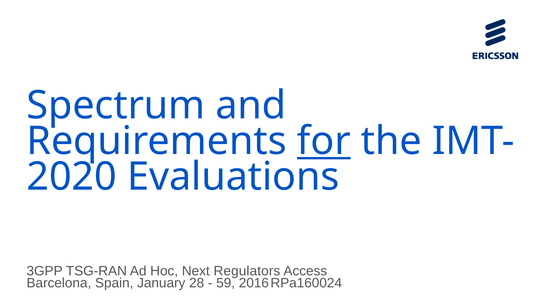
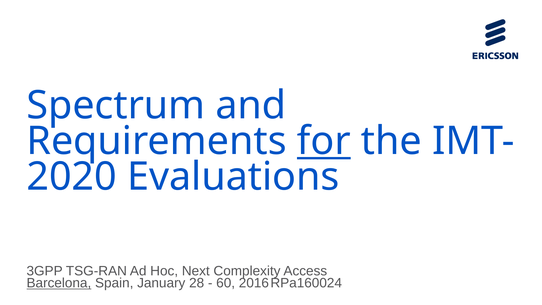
Regulators: Regulators -> Complexity (247, 271)
Barcelona underline: none -> present (59, 283)
59: 59 -> 60 (226, 283)
